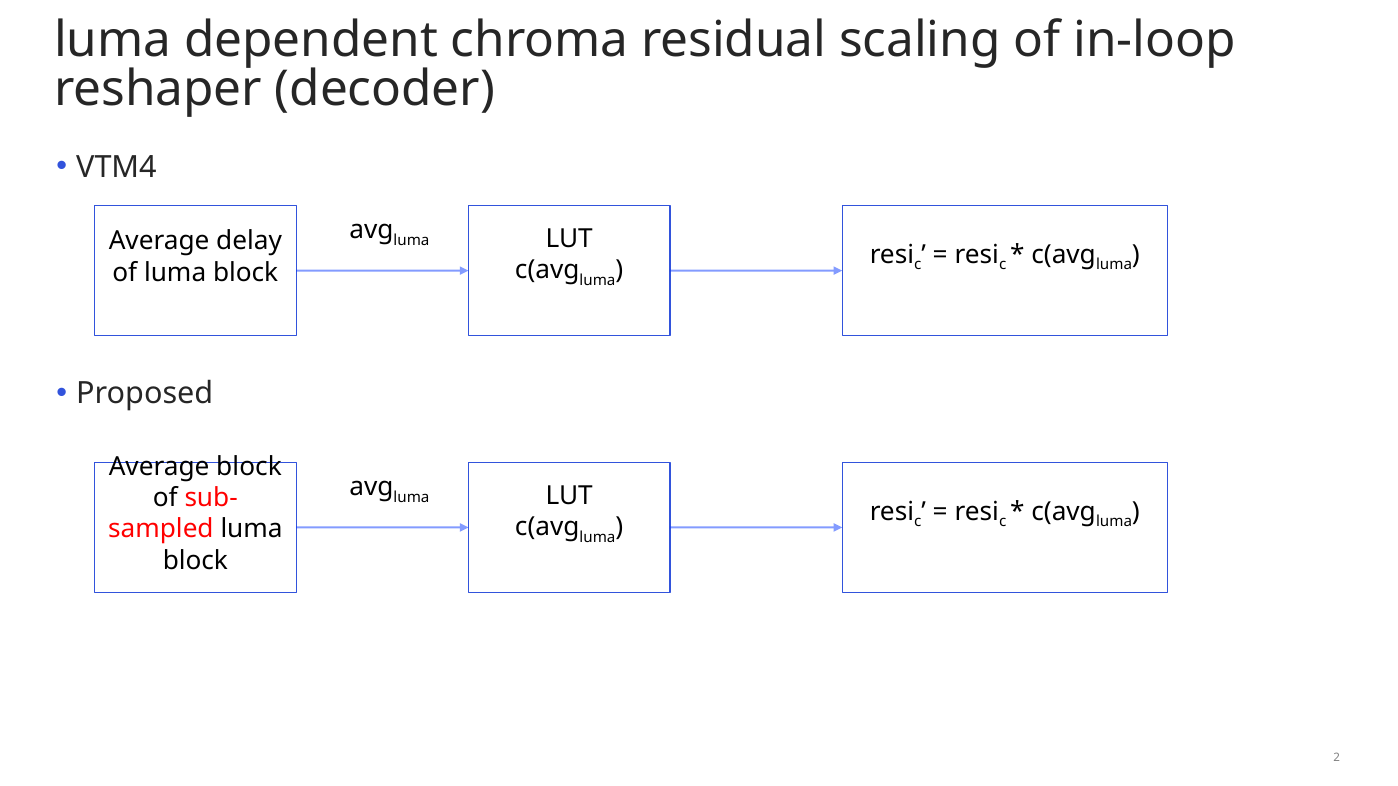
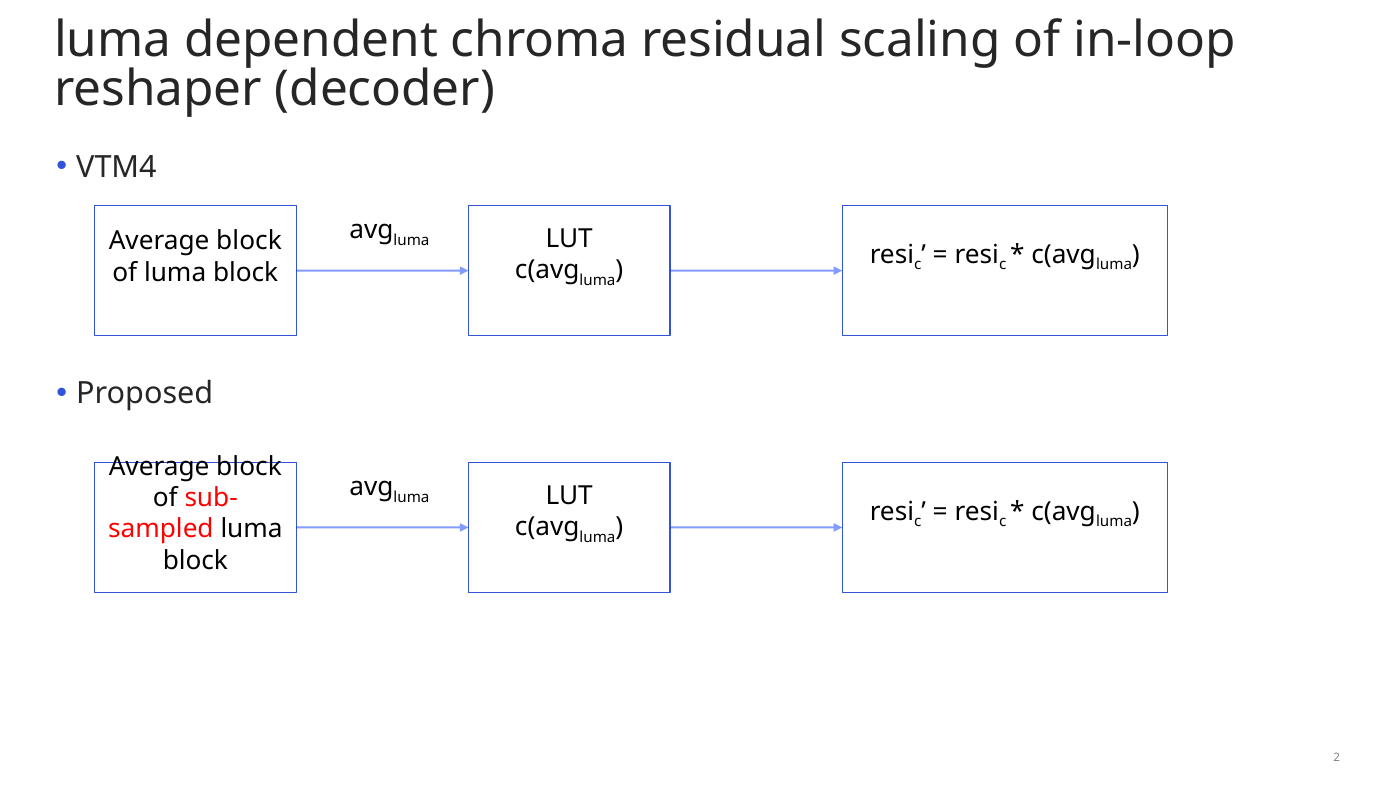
delay: delay -> block (249, 241)
